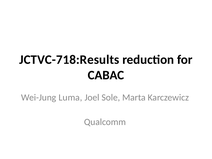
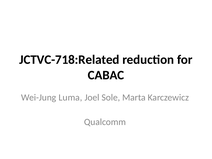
JCTVC-718:Results: JCTVC-718:Results -> JCTVC-718:Related (69, 60)
